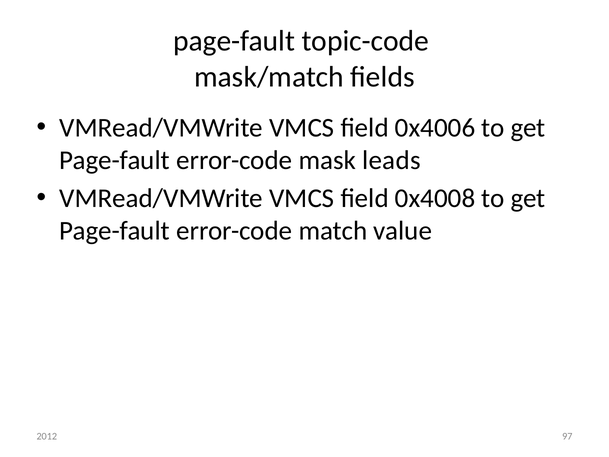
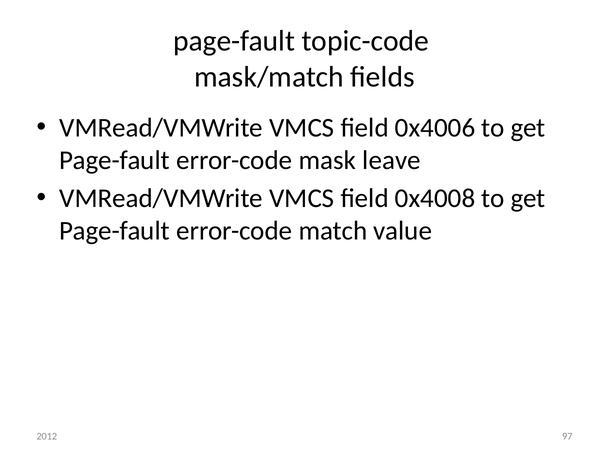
leads: leads -> leave (392, 160)
